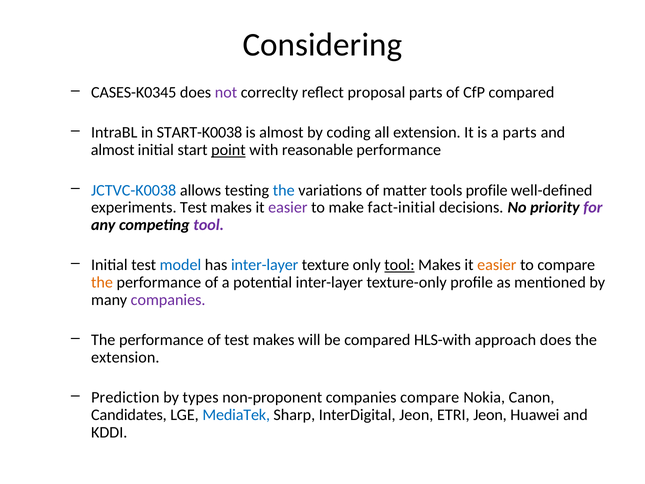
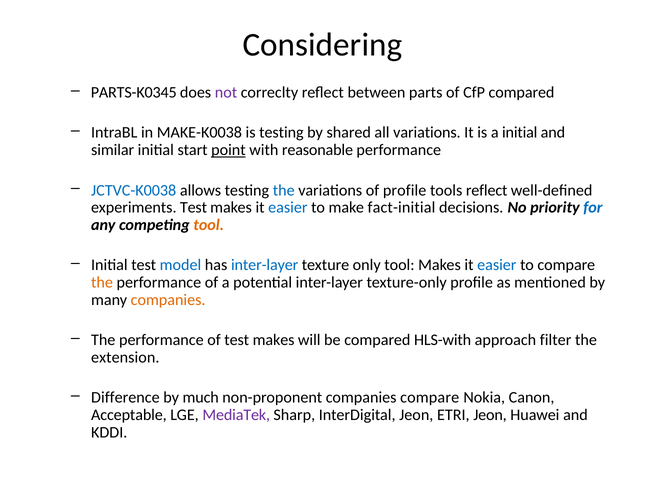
CASES-K0345: CASES-K0345 -> PARTS-K0345 (134, 93)
proposal: proposal -> between (376, 93)
START-K0038: START-K0038 -> MAKE-K0038 (199, 133)
is almost: almost -> testing (281, 133)
coding: coding -> shared (349, 133)
all extension: extension -> variations (427, 133)
a parts: parts -> initial (520, 133)
almost: almost -> similar (113, 150)
of matter: matter -> profile (405, 190)
tools profile: profile -> reflect (487, 190)
easier colour: purple -> blue (288, 208)
for colour: purple -> blue (593, 208)
tool colour: purple -> orange (209, 225)
tool underline: present -> none (399, 265)
easier colour: orange -> blue (497, 265)
companies colour: purple -> orange (168, 300)
approach does: does -> filter (556, 340)
Prediction: Prediction -> Difference (125, 397)
types: types -> much (201, 397)
Candidates: Candidates -> Acceptable (129, 415)
MediaTek colour: blue -> purple (236, 415)
